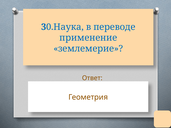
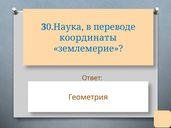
применение: применение -> координаты (88, 38)
